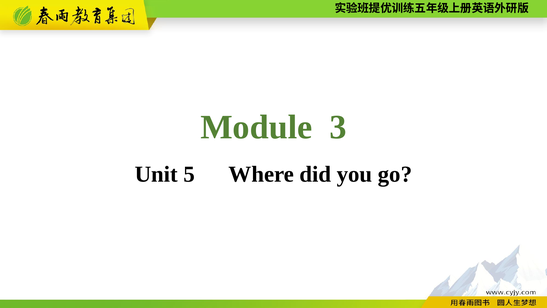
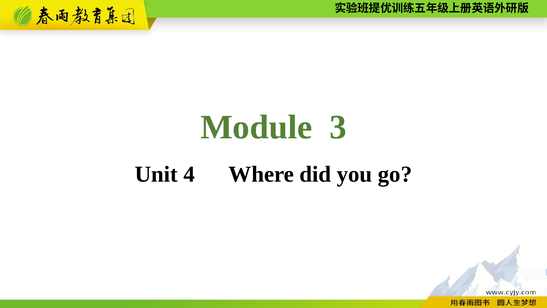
5: 5 -> 4 (189, 174)
